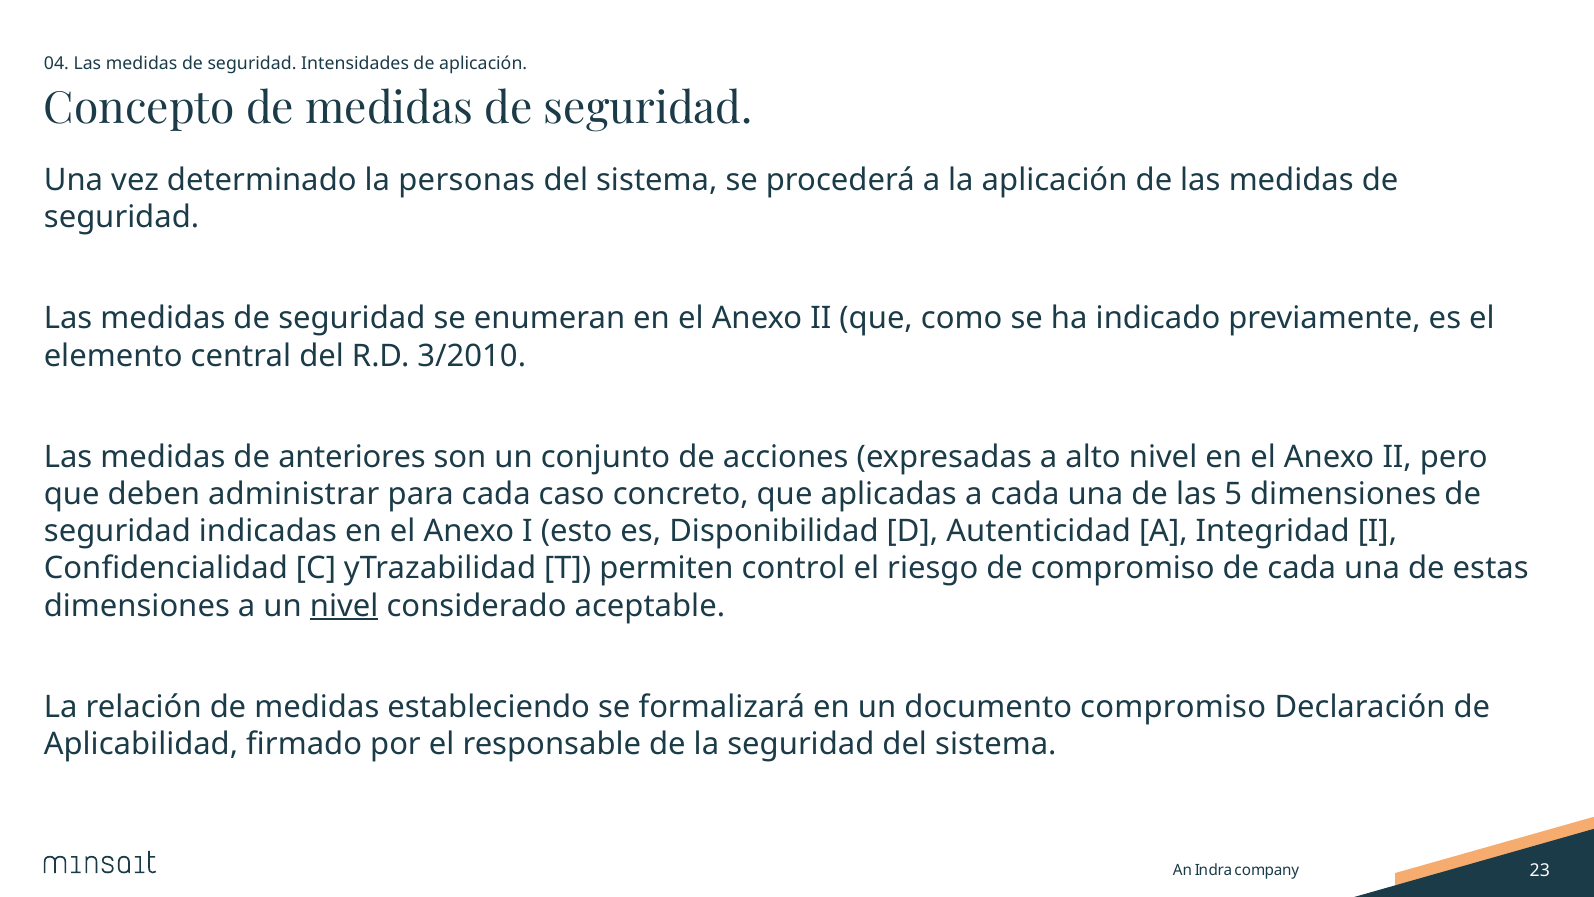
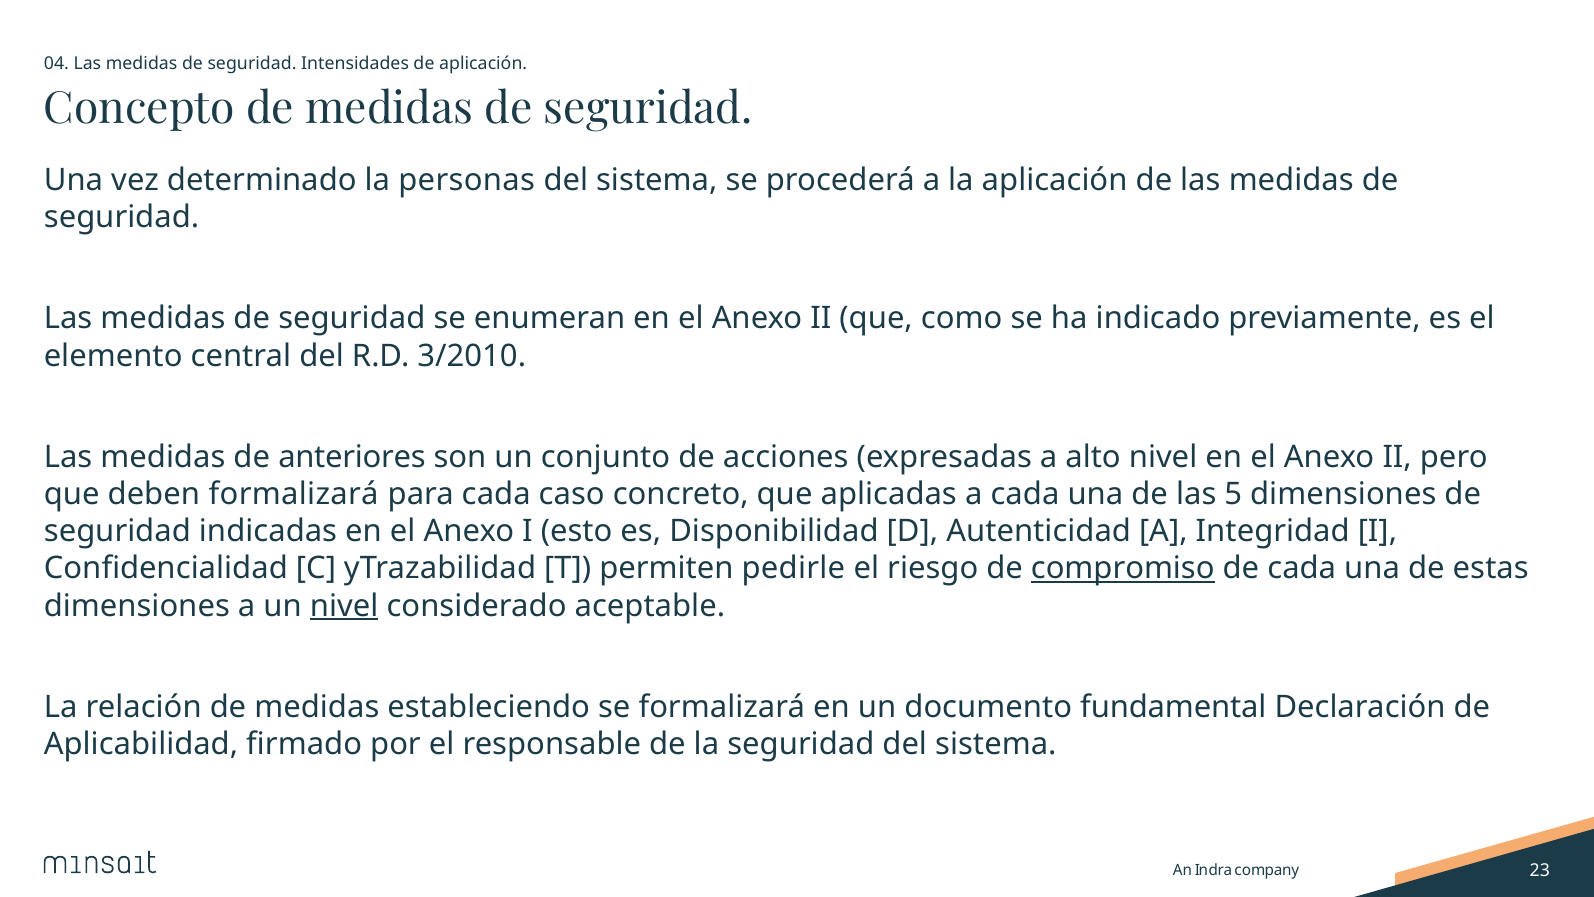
deben administrar: administrar -> formalizará (294, 494)
control: control -> pedirle (793, 568)
compromiso underline: none -> present (1123, 568)
documento compromiso: compromiso -> fundamental (1173, 707)
